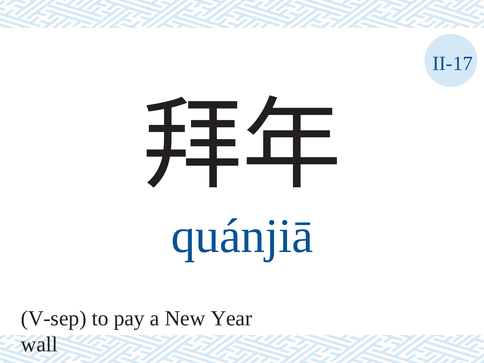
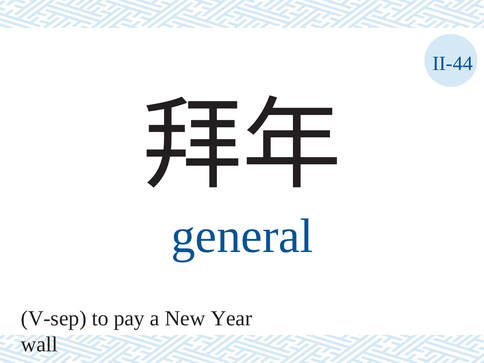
II-17: II-17 -> II-44 (453, 63)
quánjiā: quánjiā -> general (242, 236)
